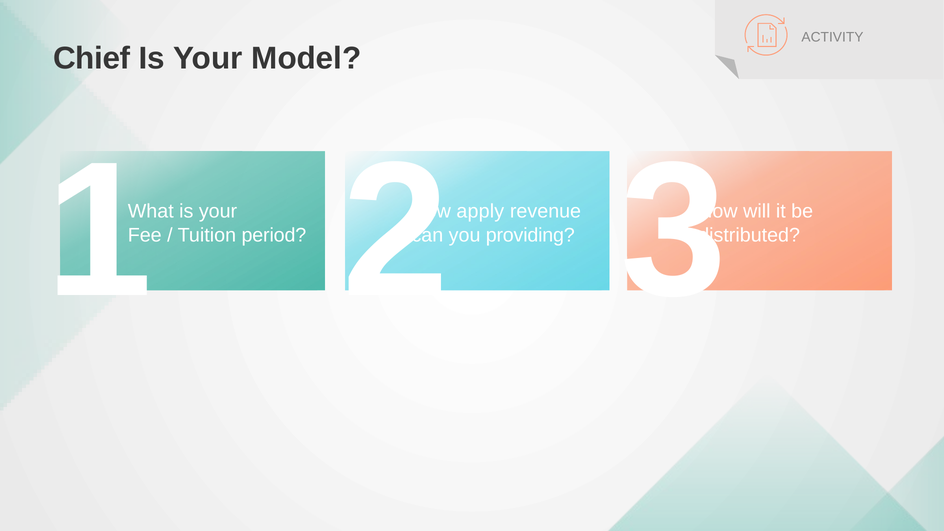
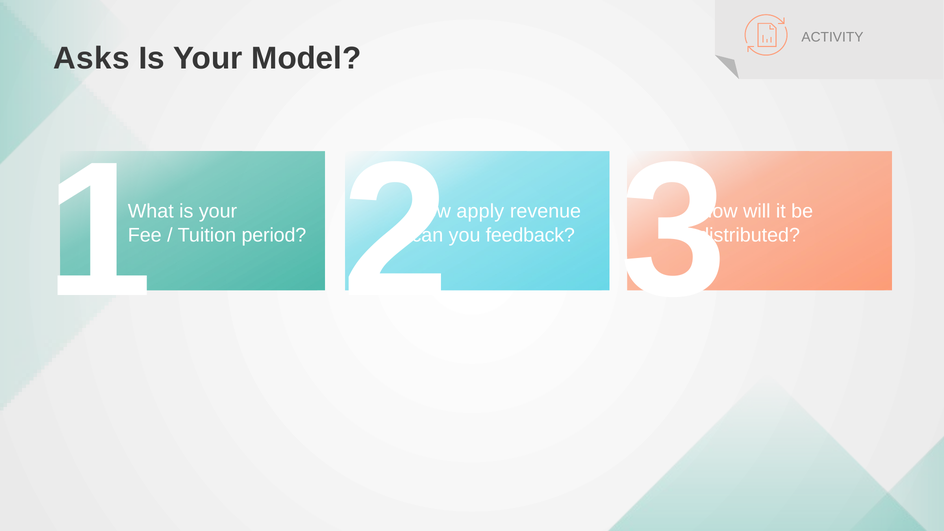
Chief: Chief -> Asks (91, 58)
providing: providing -> feedback (530, 235)
